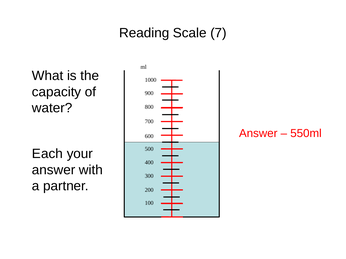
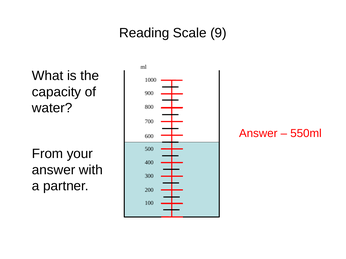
7: 7 -> 9 (218, 33)
Each: Each -> From (48, 154)
